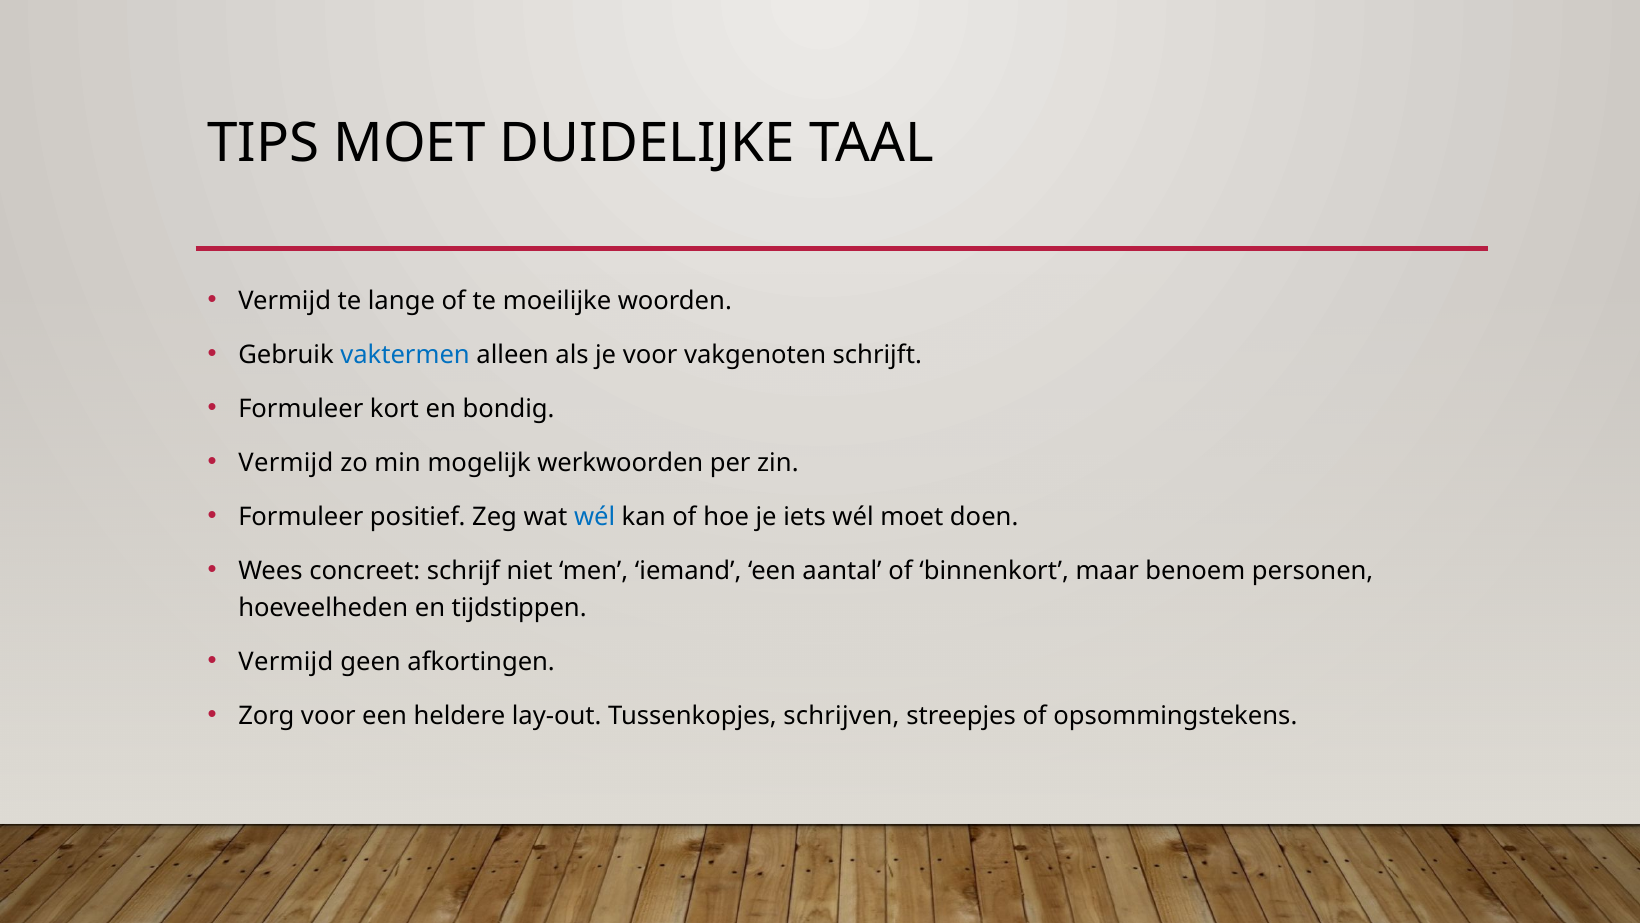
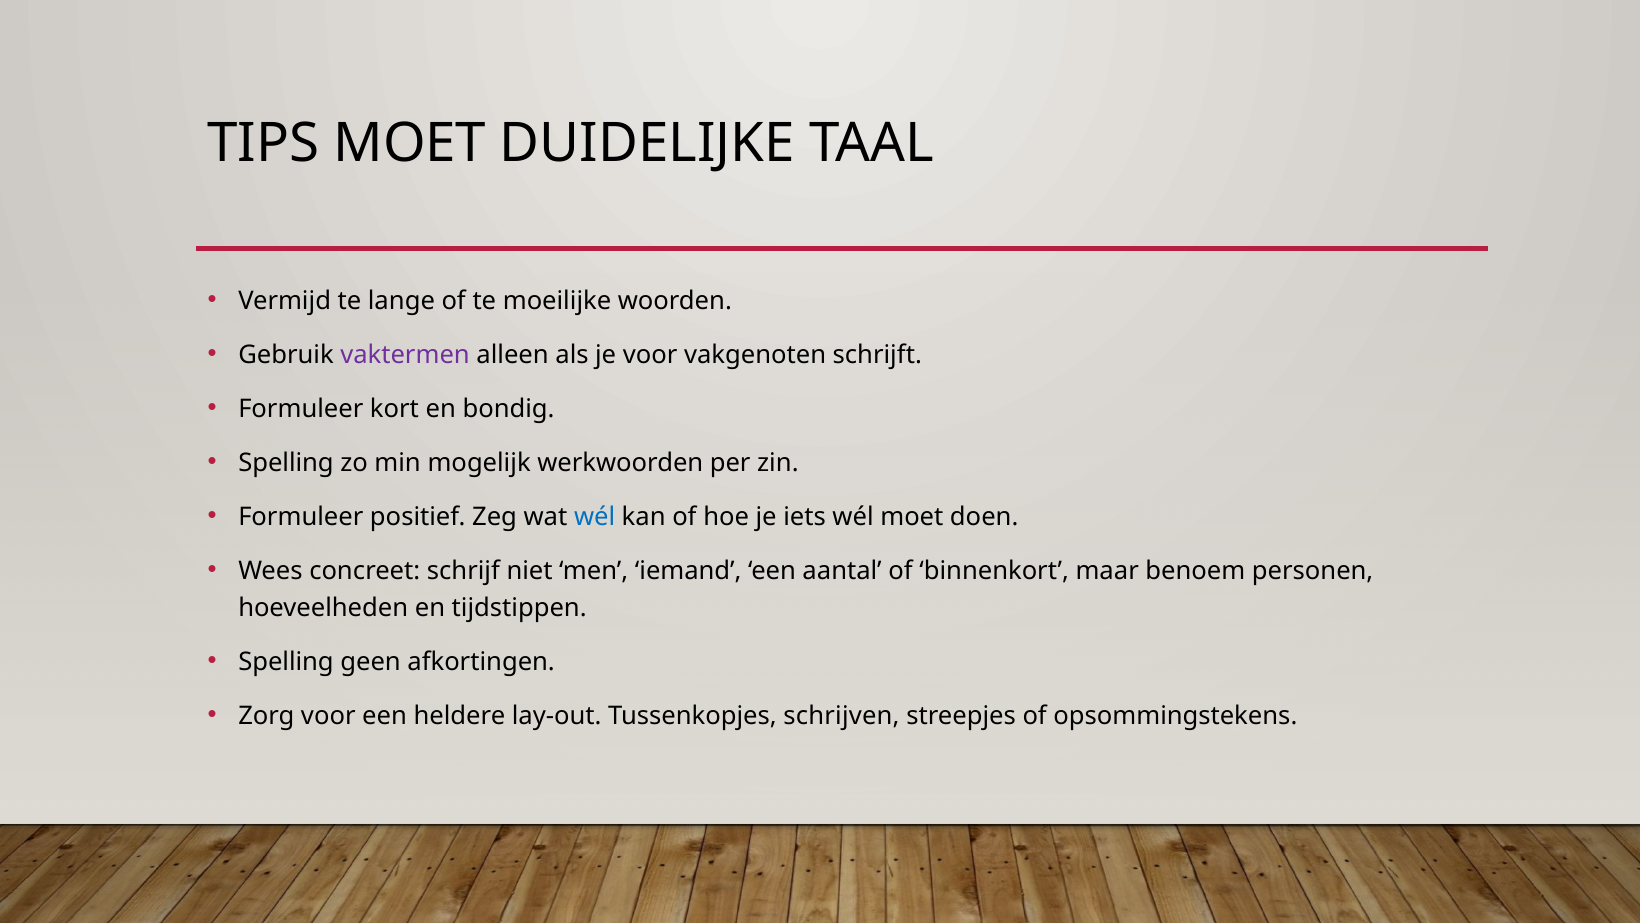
vaktermen colour: blue -> purple (405, 355)
Vermijd: Vermijd -> Spelling (286, 463)
Vermijd: Vermijd -> Spelling (286, 661)
